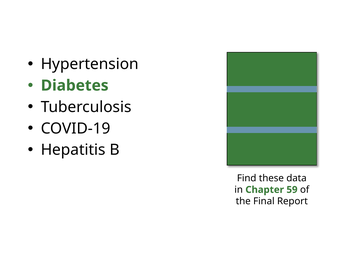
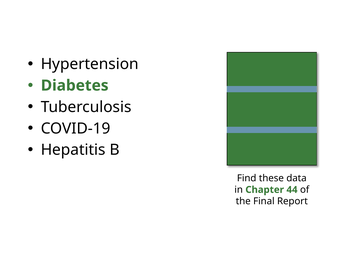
59: 59 -> 44 (292, 190)
